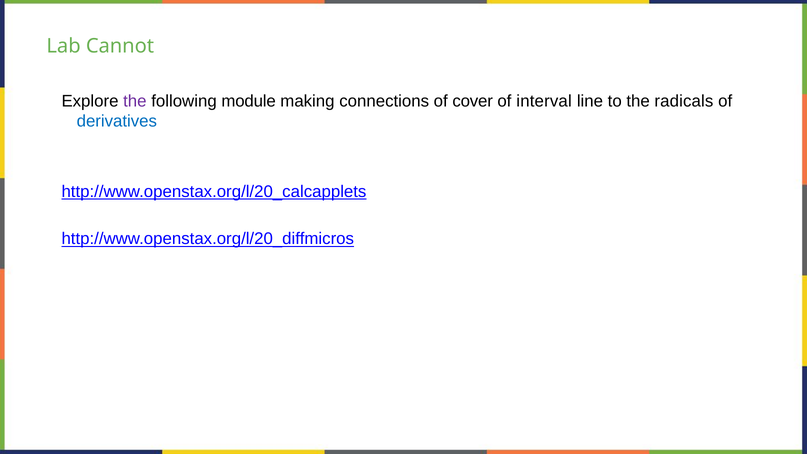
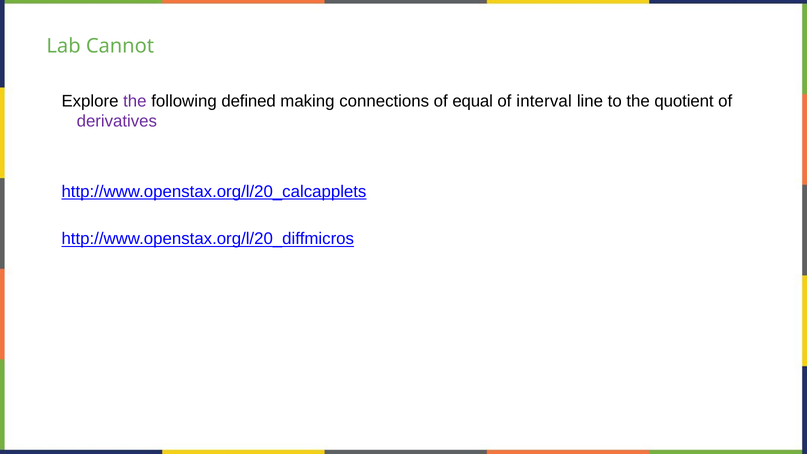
module: module -> defined (249, 101)
cover: cover -> equal (473, 101)
radicals: radicals -> quotient (684, 101)
derivatives colour: blue -> purple (117, 121)
